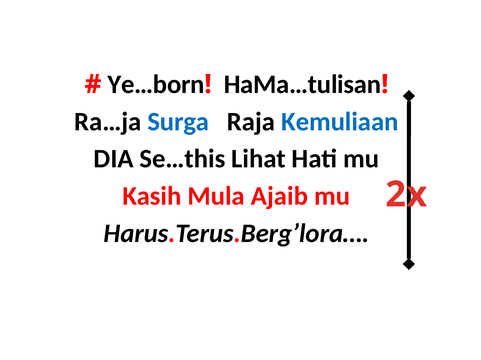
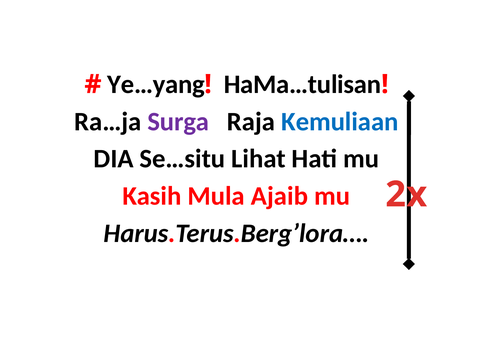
Ye…born: Ye…born -> Ye…yang (156, 84)
Surga colour: blue -> purple (178, 122)
Se…this: Se…this -> Se…situ (182, 159)
